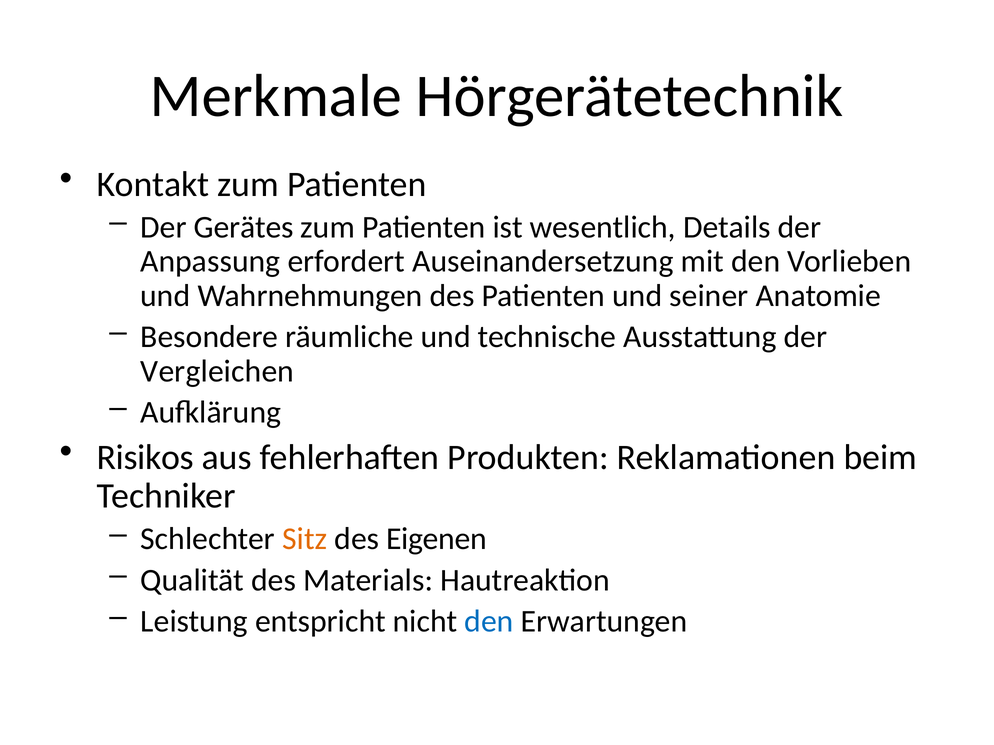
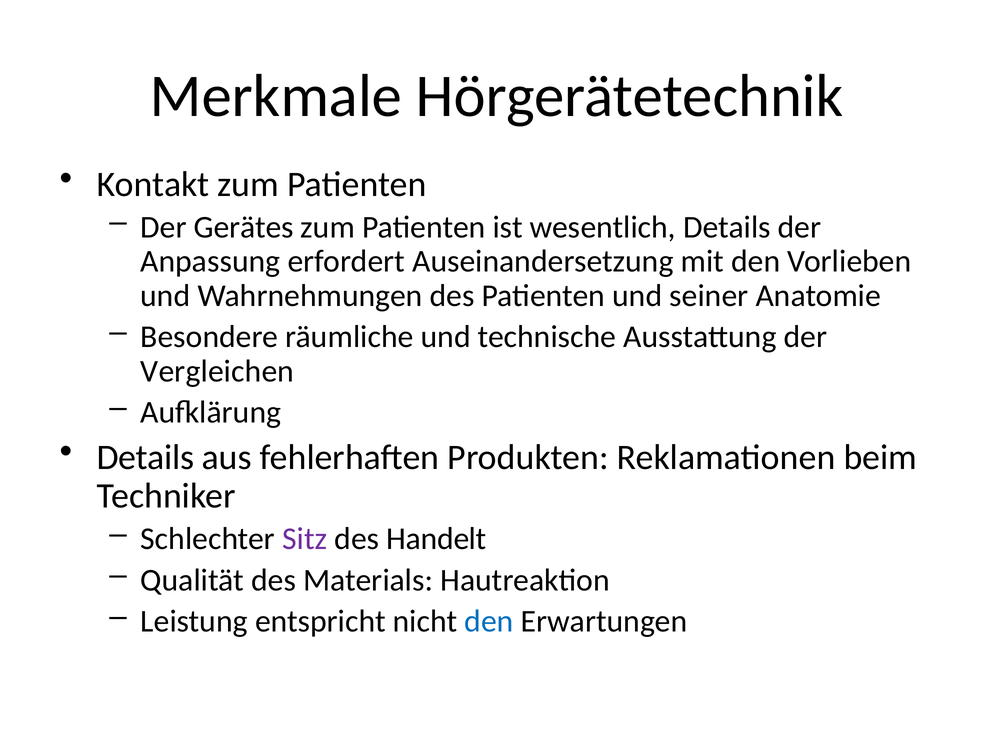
Risikos: Risikos -> Details (145, 458)
Sitz colour: orange -> purple (305, 539)
Eigenen: Eigenen -> Handelt (437, 539)
